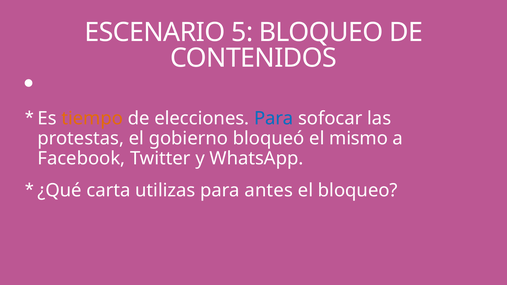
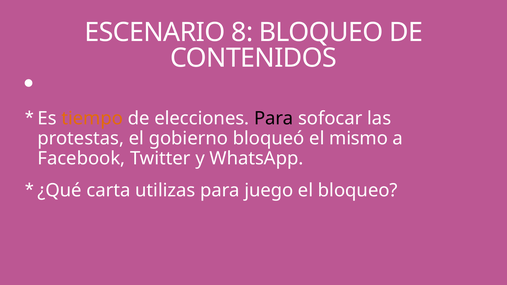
5: 5 -> 8 (242, 33)
Para colour: blue -> black (274, 119)
antes: antes -> juego (269, 190)
